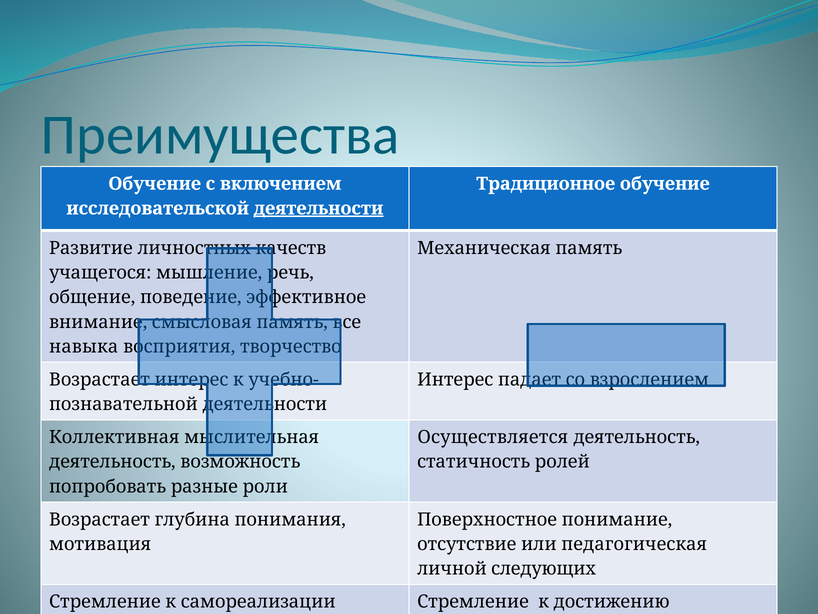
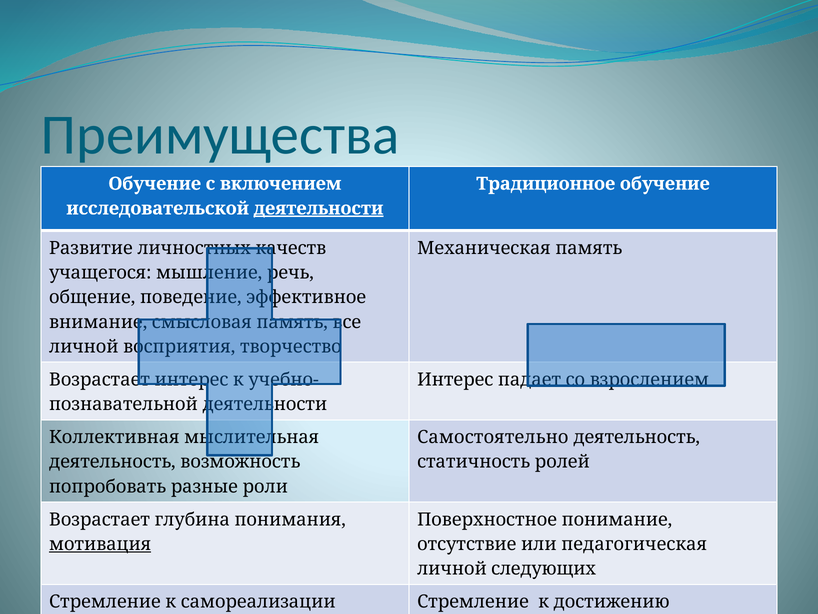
навыка: навыка -> личной (84, 346)
Осуществляется: Осуществляется -> Самостоятельно (493, 437)
мотивация underline: none -> present (100, 544)
